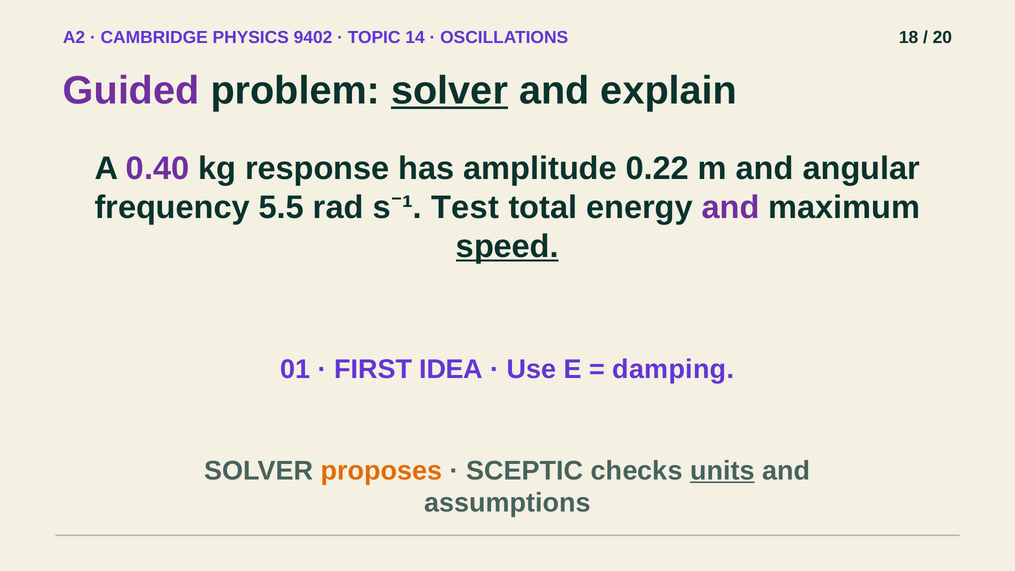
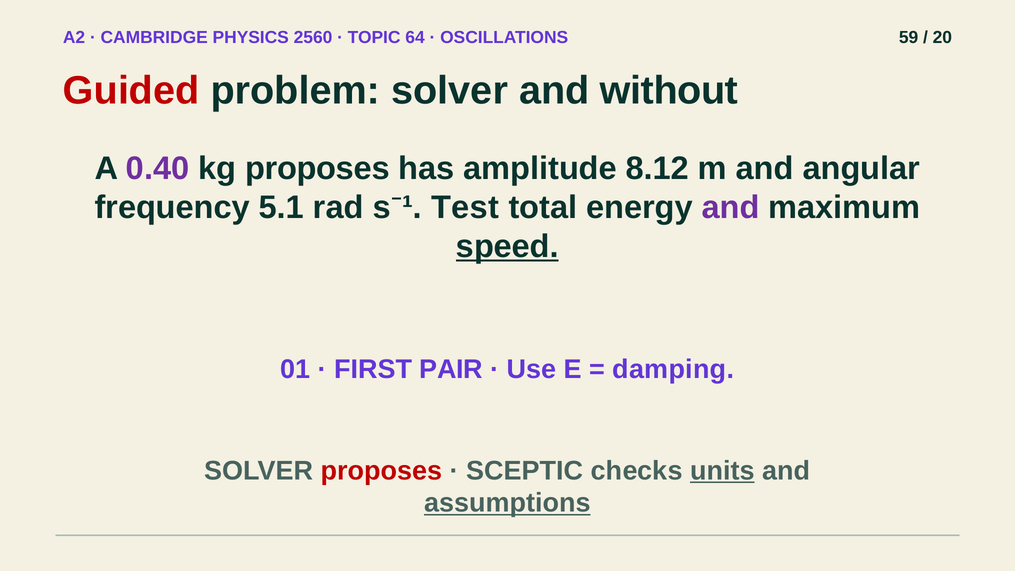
9402: 9402 -> 2560 (313, 38)
14: 14 -> 64 (415, 38)
18: 18 -> 59 (909, 38)
Guided colour: purple -> red (131, 91)
solver underline: present -> none (450, 91)
explain: explain -> without (669, 91)
kg response: response -> proposes (317, 168)
0.22: 0.22 -> 8.12 (657, 168)
5.5: 5.5 -> 5.1 (281, 207)
IDEA: IDEA -> PAIR (451, 369)
proposes colour: orange -> red (382, 471)
assumptions underline: none -> present (507, 503)
